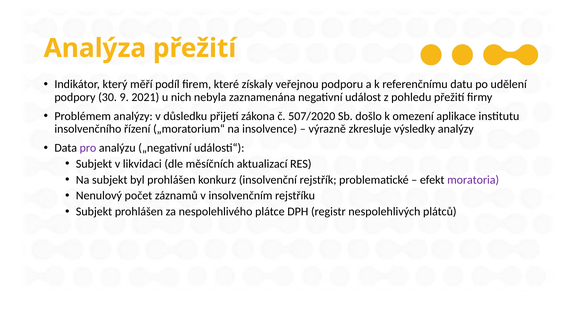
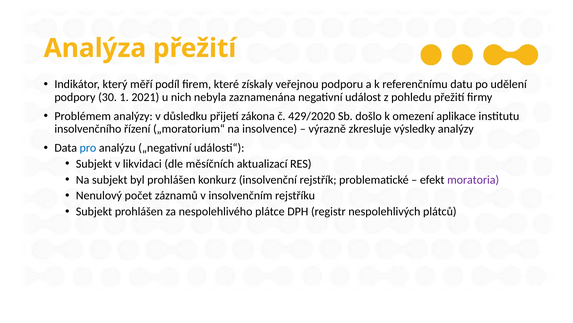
9: 9 -> 1 (124, 97)
507/2020: 507/2020 -> 429/2020 (312, 116)
pro colour: purple -> blue (88, 148)
